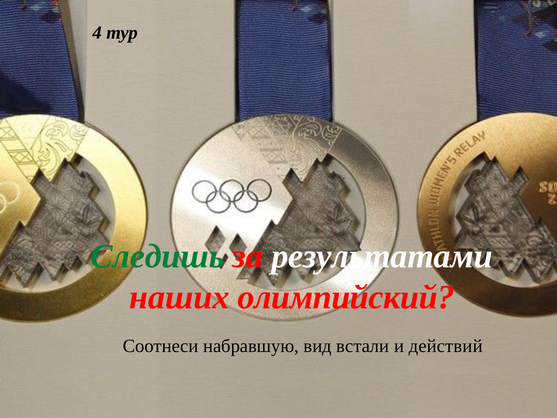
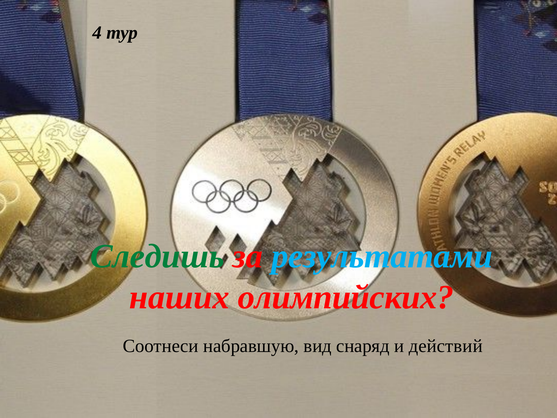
результатами colour: white -> light blue (382, 256)
олимпийский: олимпийский -> олимпийских (346, 297)
встали: встали -> снаряд (363, 346)
